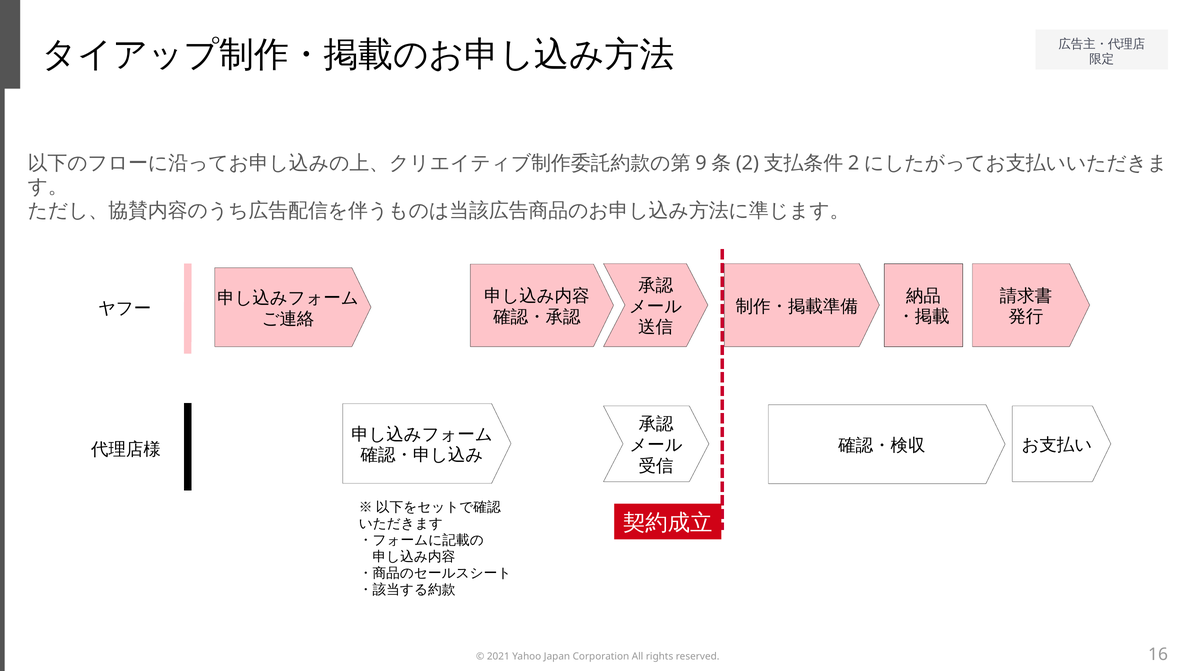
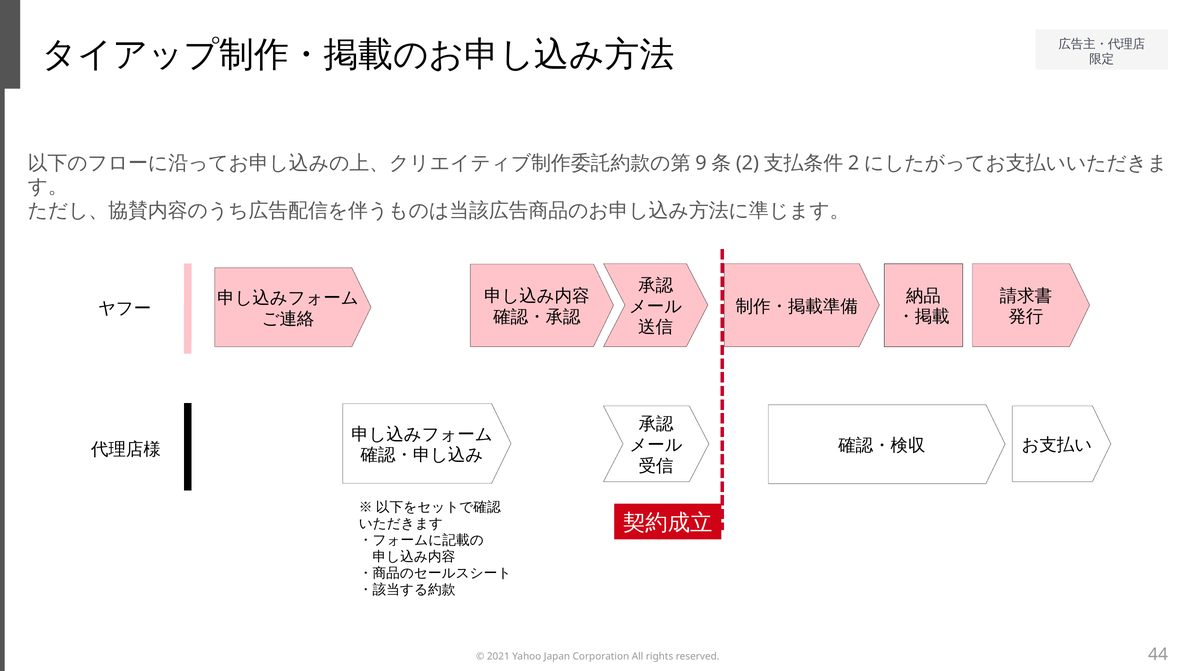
16: 16 -> 44 (1158, 655)
